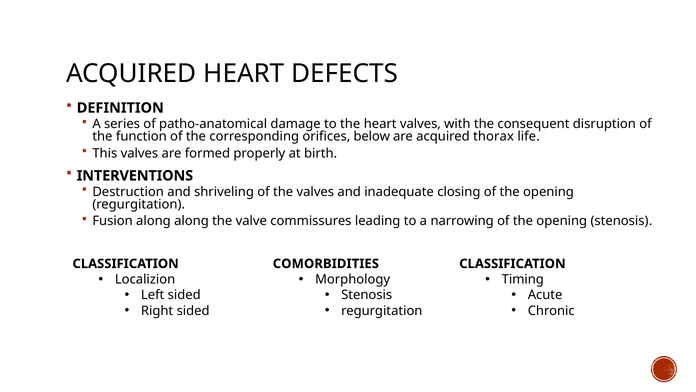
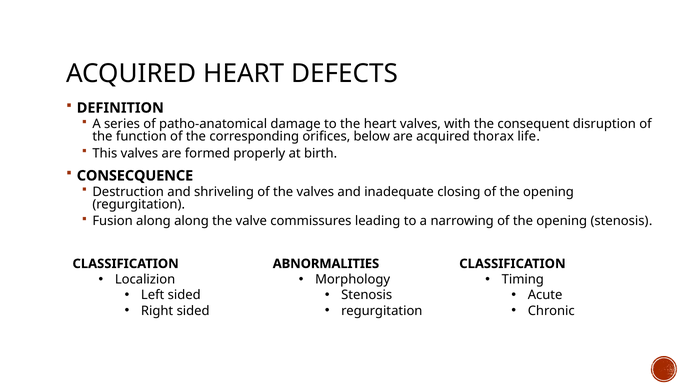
INTERVENTIONS: INTERVENTIONS -> CONSECQUENCE (135, 175)
COMORBIDITIES: COMORBIDITIES -> ABNORMALITIES (326, 263)
